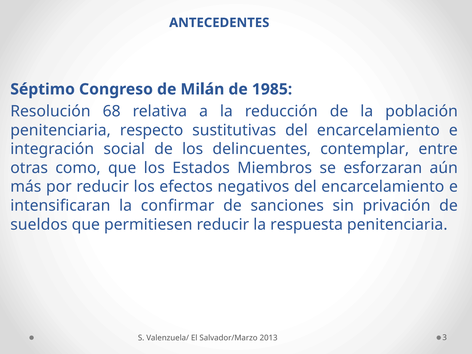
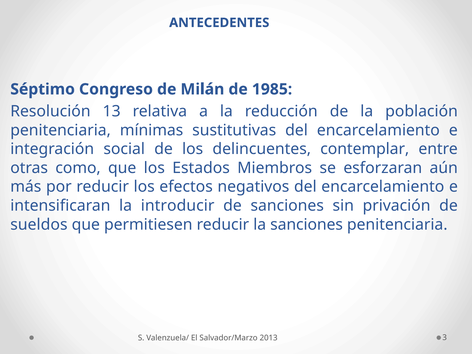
68: 68 -> 13 (112, 111)
respecto: respecto -> mínimas (152, 130)
confirmar: confirmar -> introducir (178, 206)
la respuesta: respuesta -> sanciones (307, 225)
